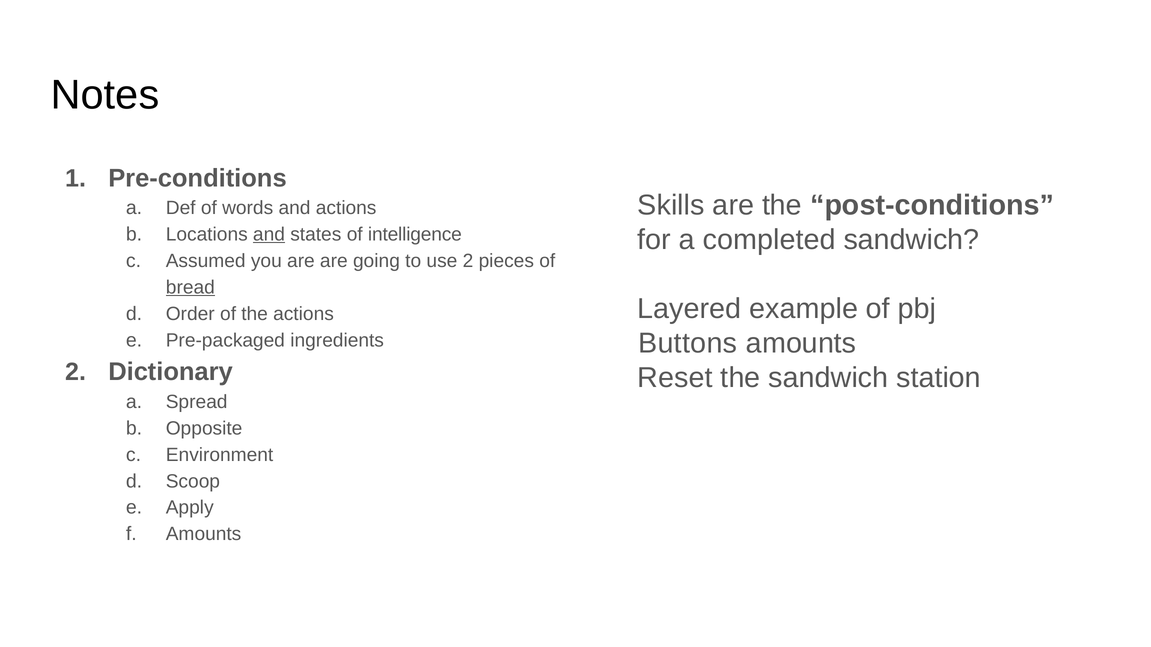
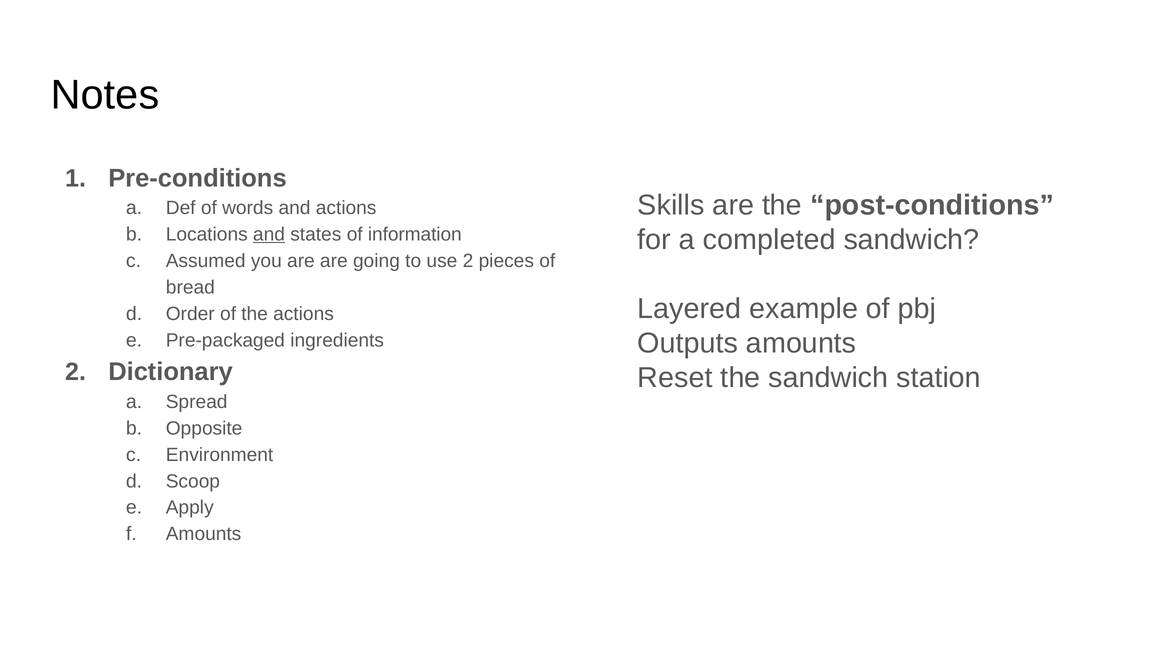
intelligence: intelligence -> information (415, 235)
bread underline: present -> none (190, 287)
Buttons: Buttons -> Outputs (688, 344)
